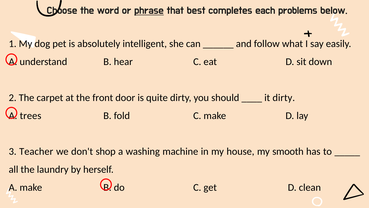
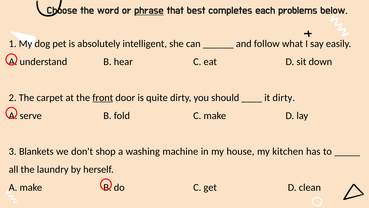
front underline: none -> present (103, 97)
trees: trees -> serve (31, 115)
Teacher: Teacher -> Blankets (36, 151)
smooth: smooth -> kitchen (288, 151)
